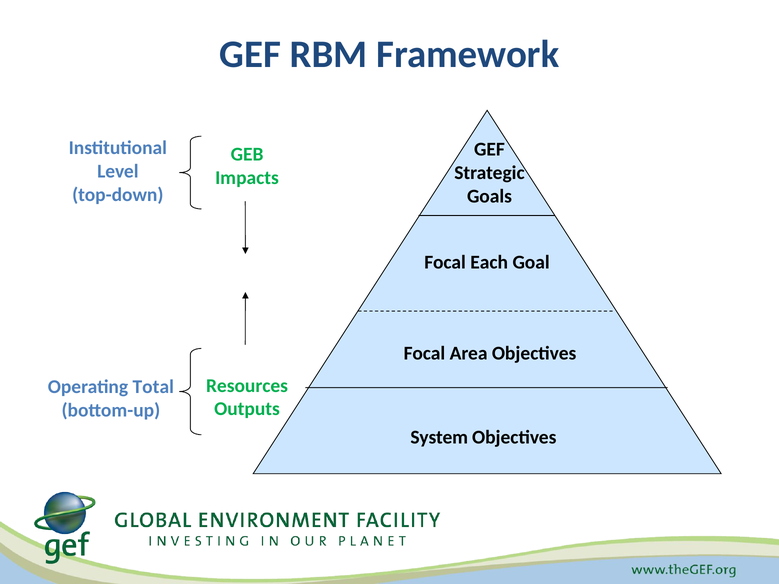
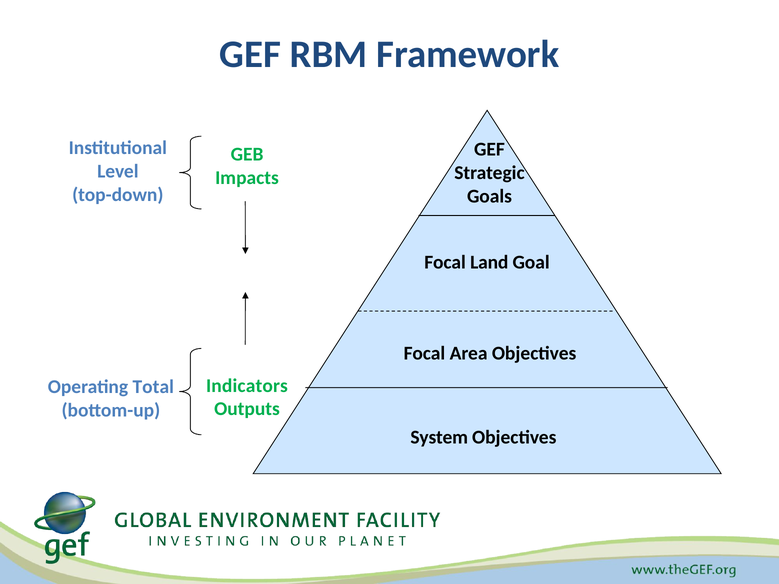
Each: Each -> Land (489, 263)
Resources: Resources -> Indicators (247, 386)
